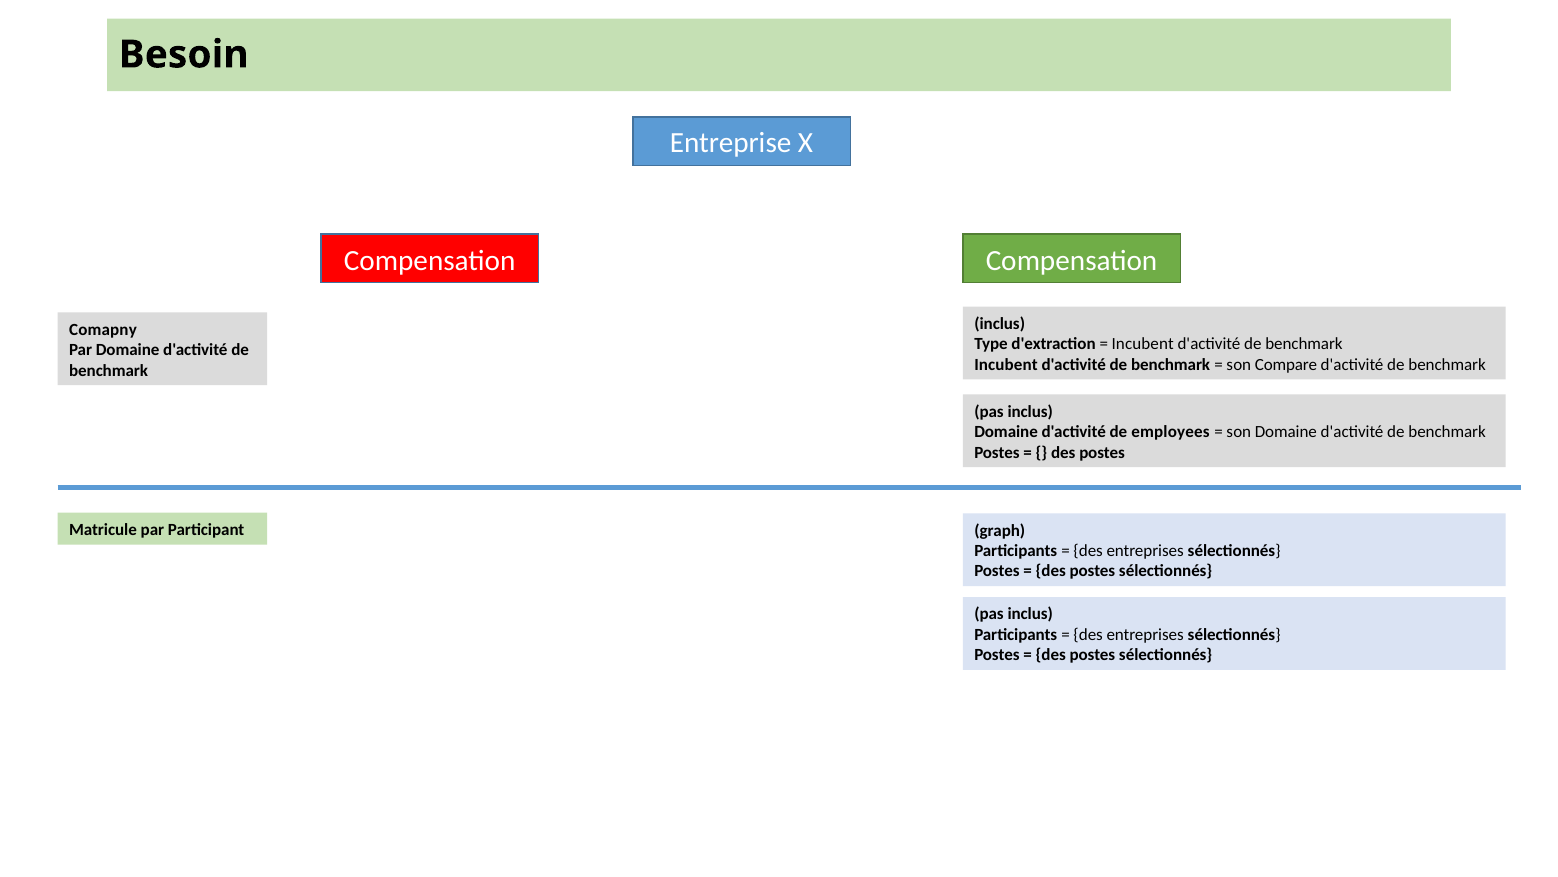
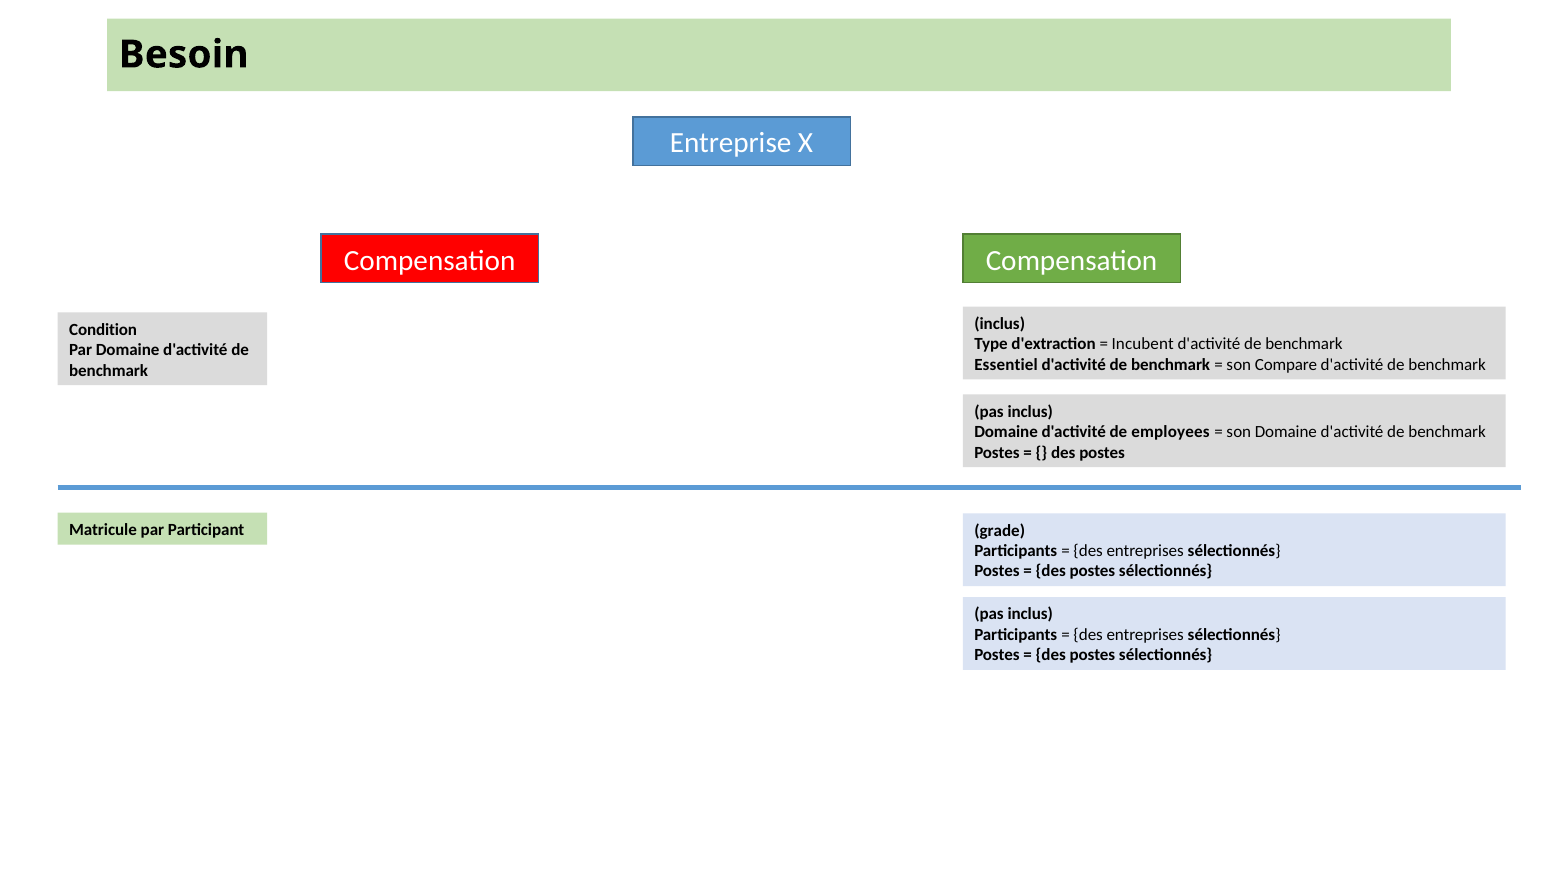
Comapny: Comapny -> Condition (103, 329)
Incubent: Incubent -> Essentiel (1006, 364)
graph: graph -> grade (1000, 530)
